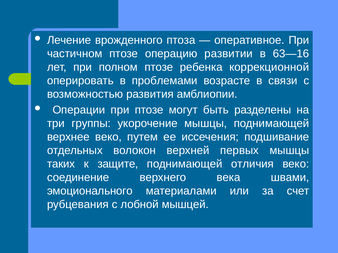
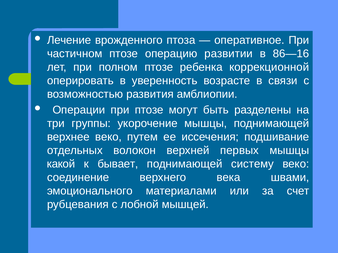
63—16: 63—16 -> 86—16 (291, 54)
проблемами: проблемами -> уверенность (165, 81)
таких: таких -> какой (61, 164)
защите: защите -> бывает (118, 164)
отличия: отличия -> систему (252, 164)
